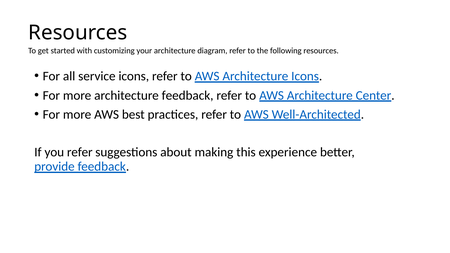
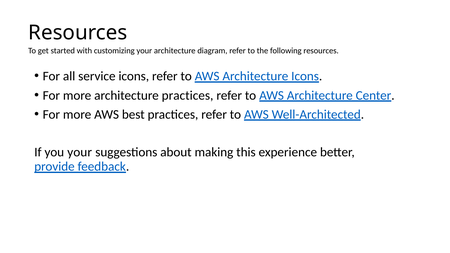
architecture feedback: feedback -> practices (188, 95)
you refer: refer -> your (80, 152)
